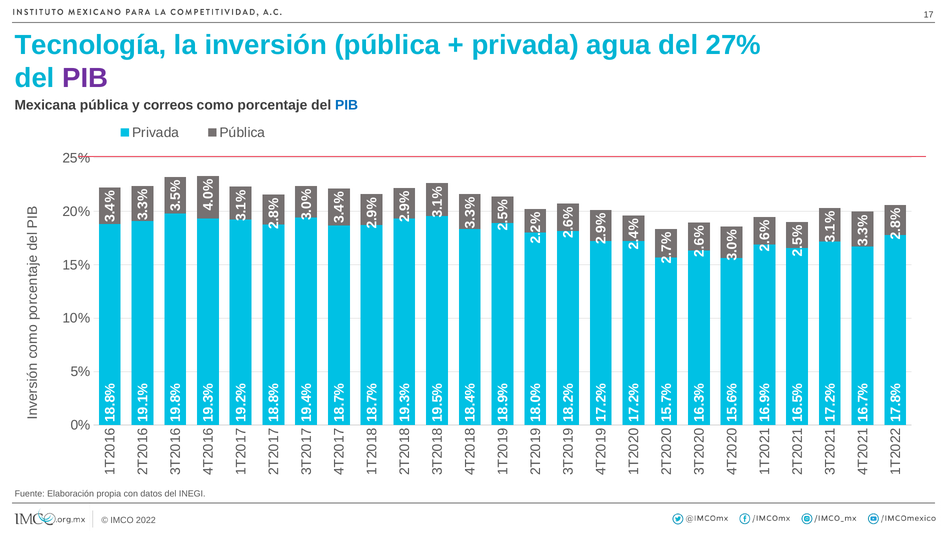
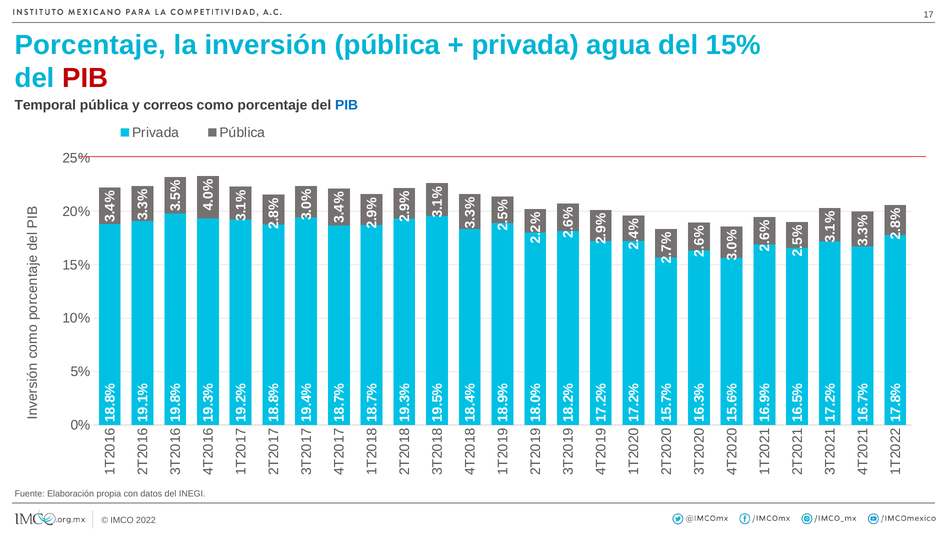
Tecnología: Tecnología -> Porcentaje (90, 45)
del 27%: 27% -> 15% (733, 45)
PIB colour: purple -> red (85, 78)
Mexicana: Mexicana -> Temporal (45, 105)
